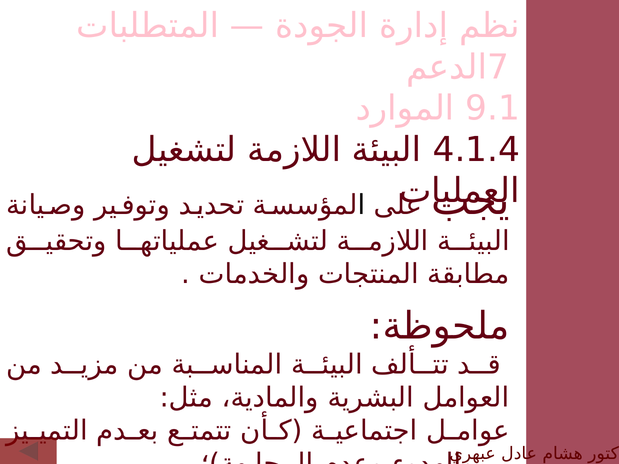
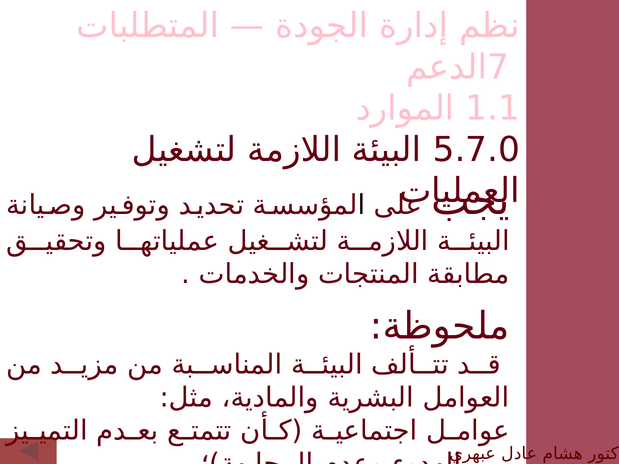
9.1: 9.1 -> 1.1 (493, 109)
4.1.4: 4.1.4 -> 5.7.0 (476, 150)
